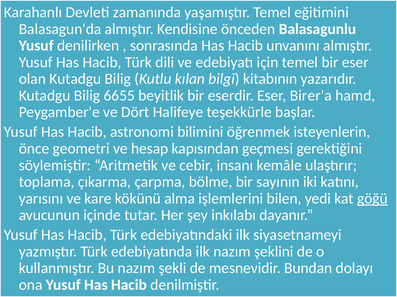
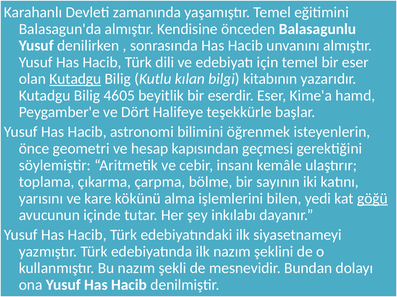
Kutadgu underline: none -> present (75, 79)
6655: 6655 -> 4605 (119, 96)
Birer'a: Birer'a -> Kime'a (311, 96)
